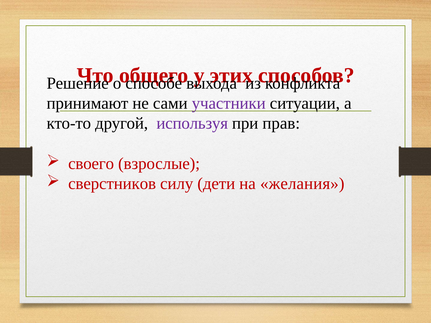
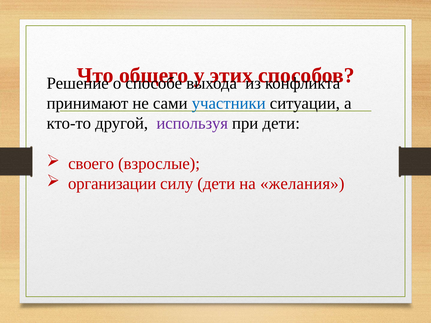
участники colour: purple -> blue (229, 103)
при прав: прав -> дети (281, 124)
сверстников: сверстников -> организации (112, 184)
